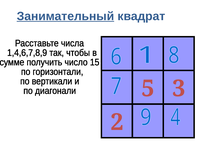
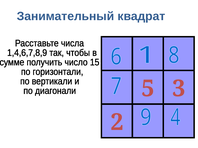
Занимательный underline: present -> none (65, 16)
